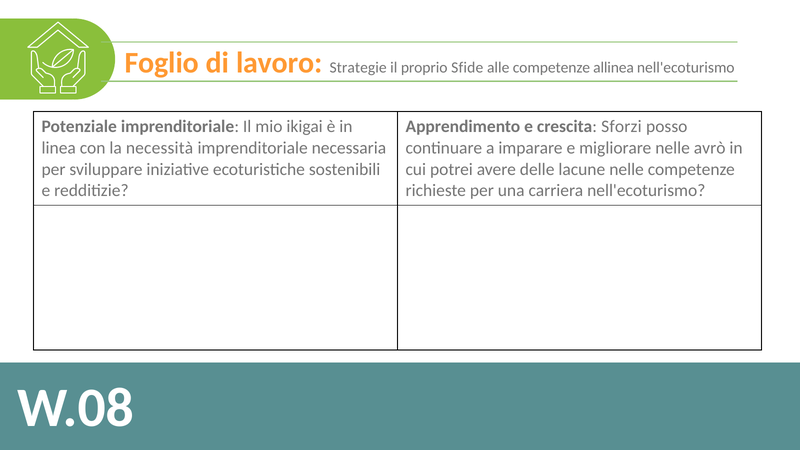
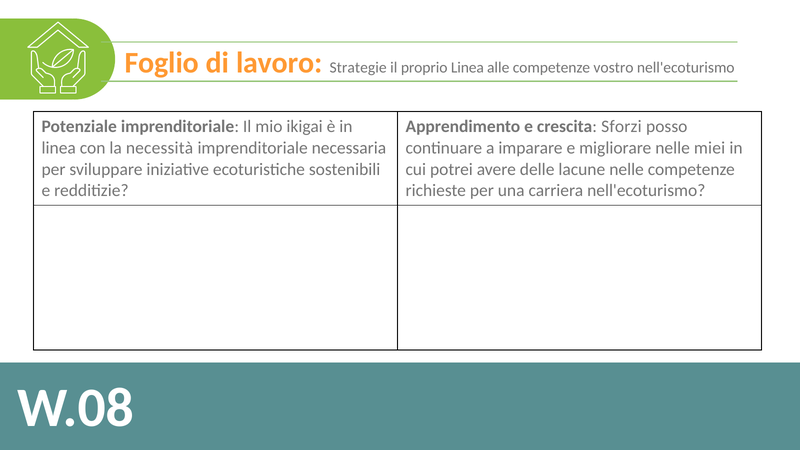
proprio Sfide: Sfide -> Linea (467, 68)
allinea: allinea -> vostro (613, 68)
avrò: avrò -> miei (710, 148)
